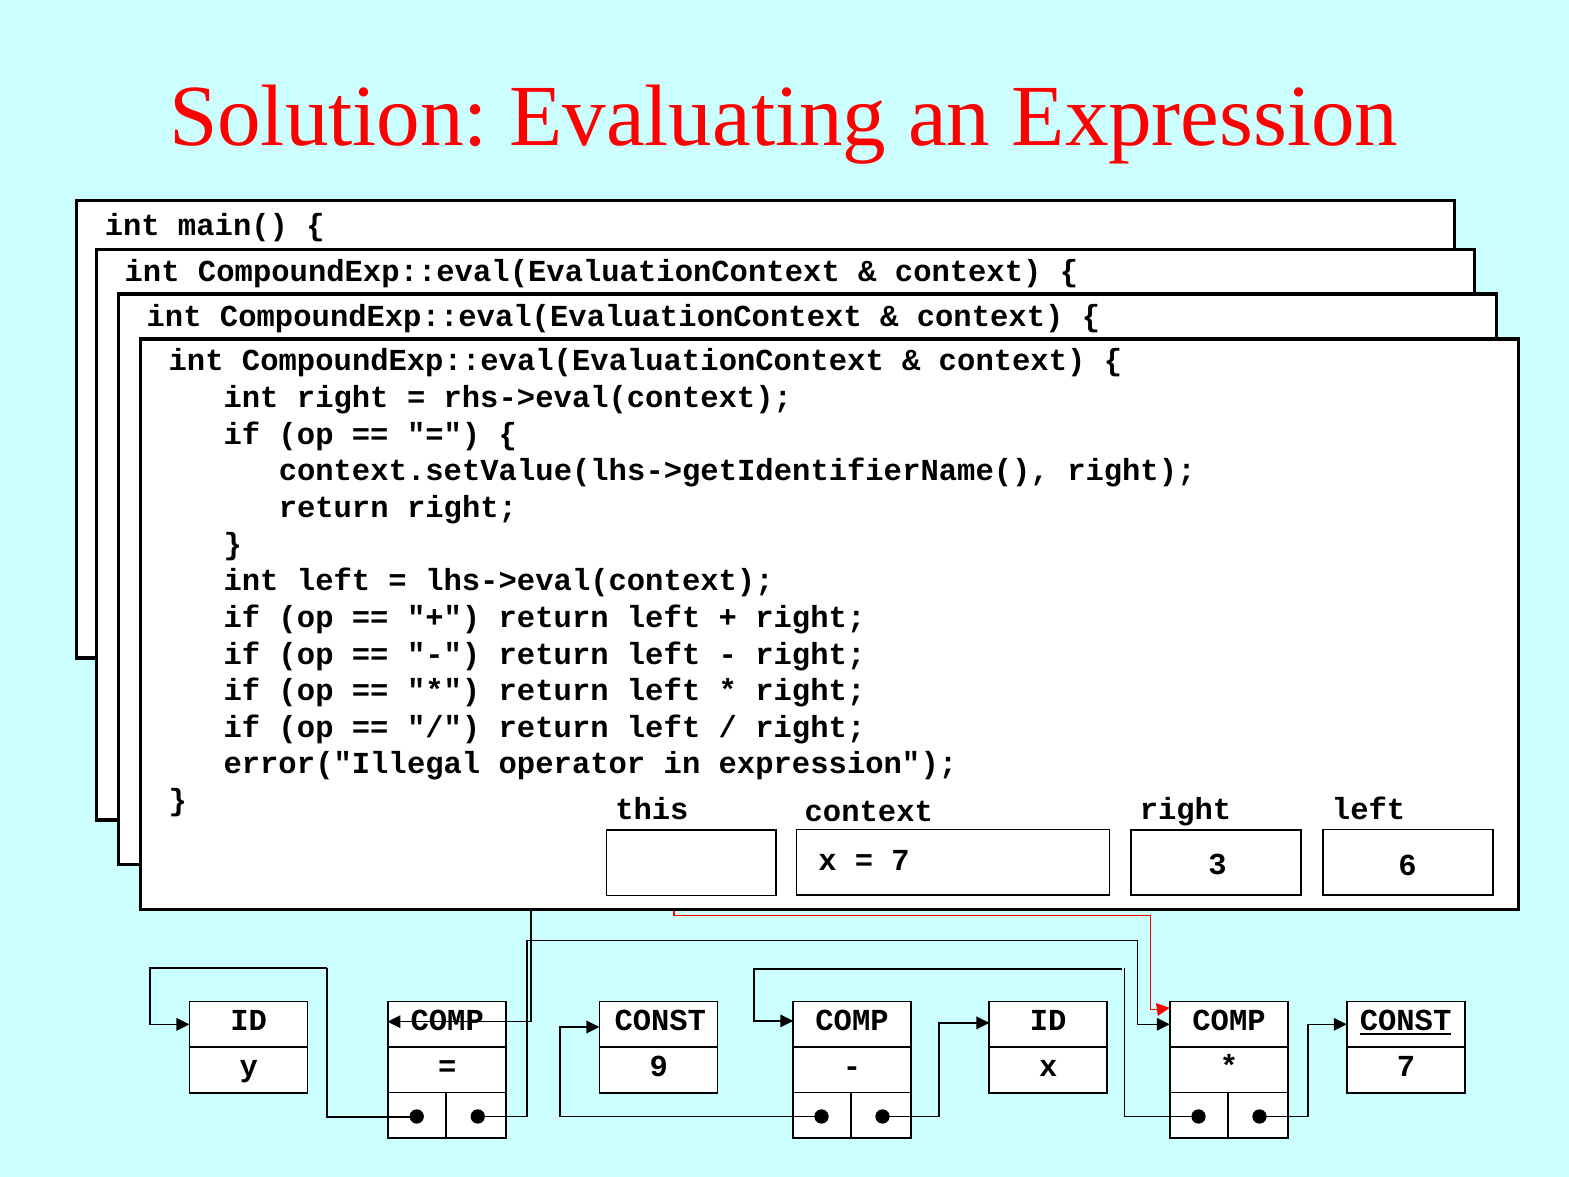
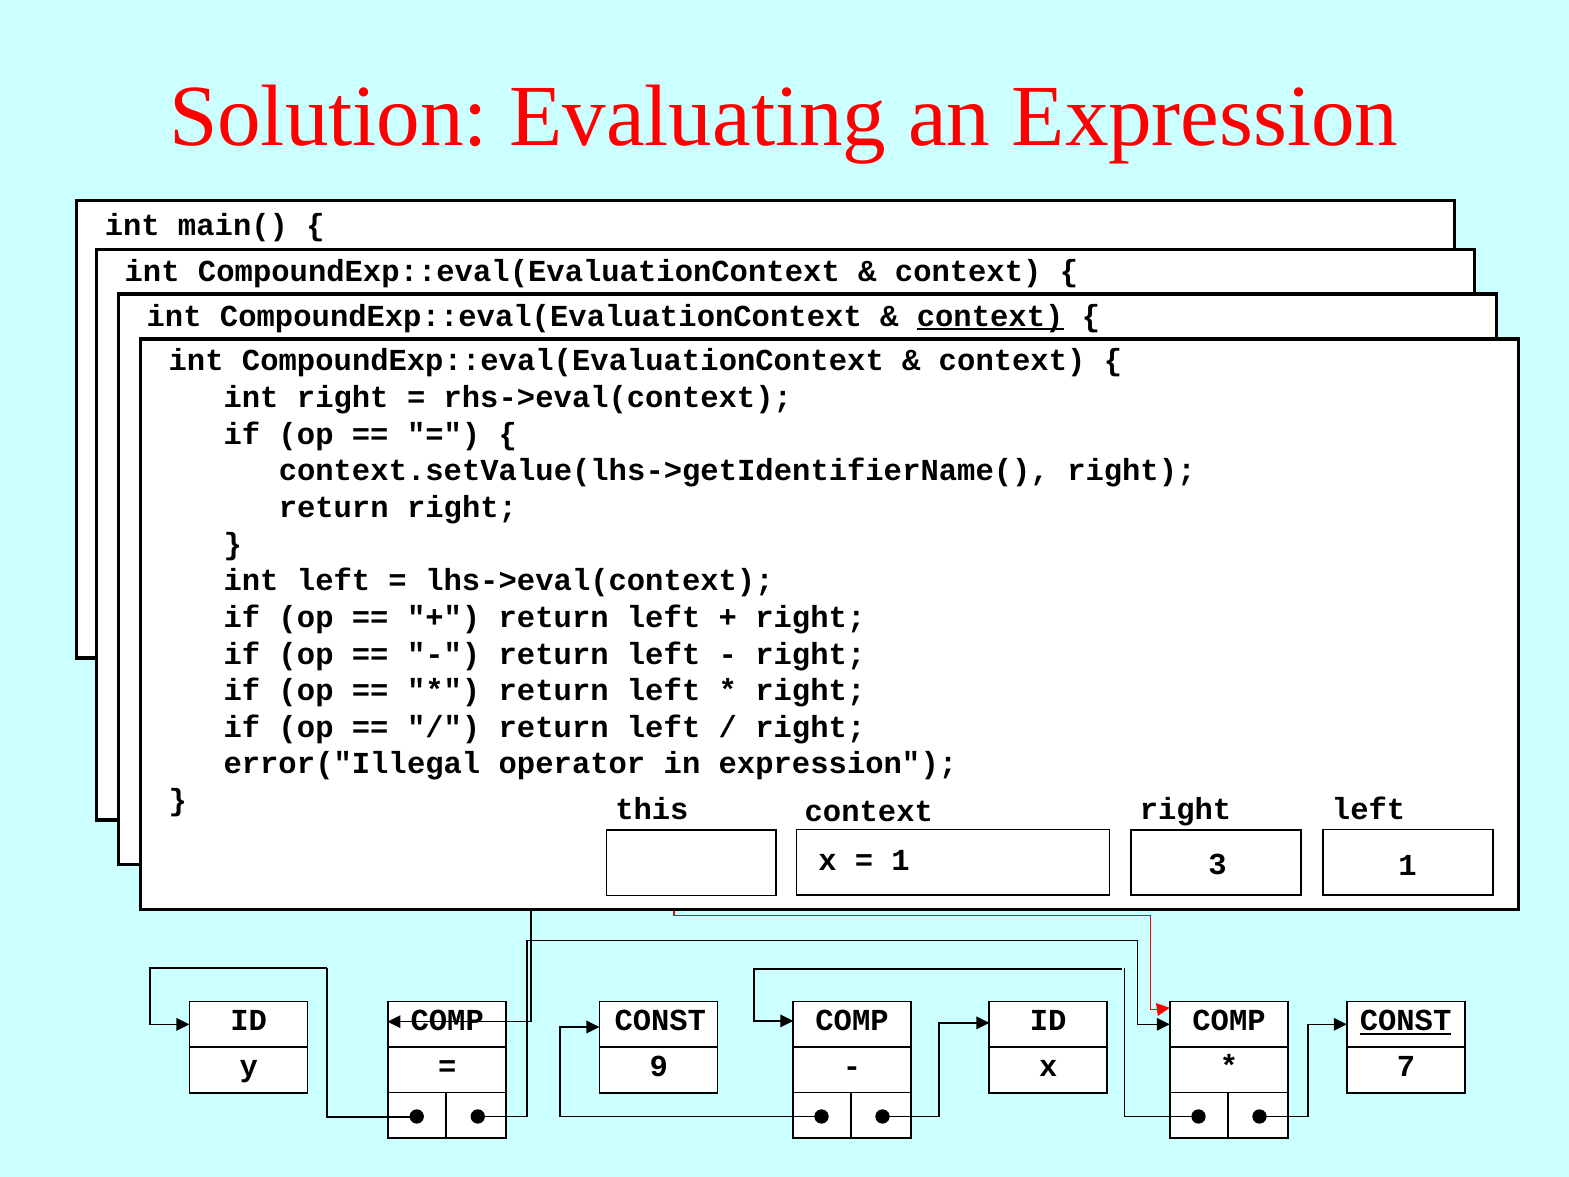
context underline: none -> present (990, 316)
7: 7 -> 1 (901, 861)
3 6: 6 -> 1 (1407, 865)
